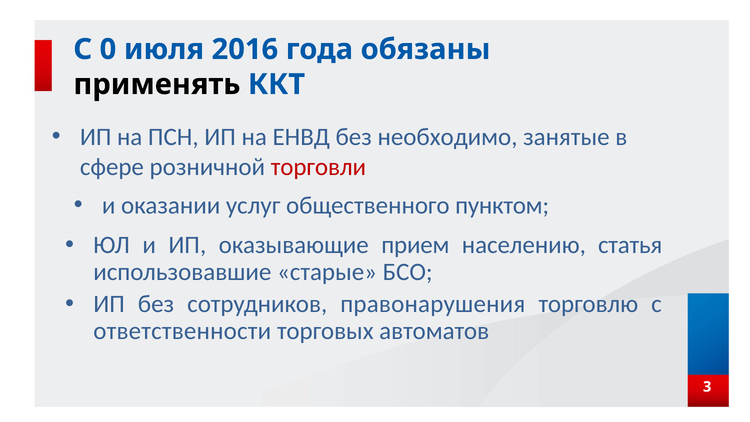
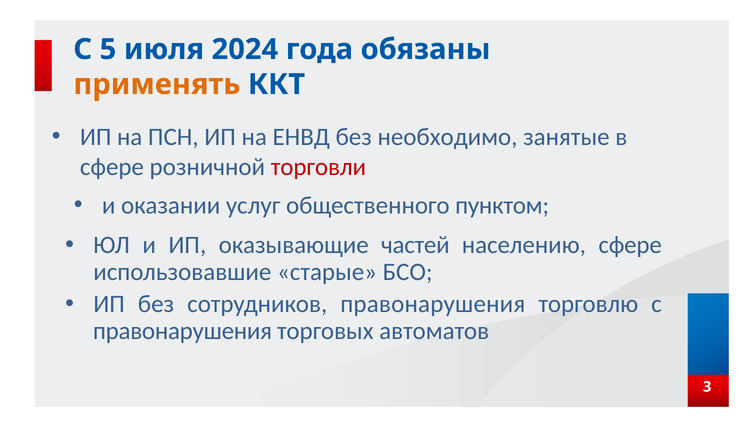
0: 0 -> 5 (108, 49)
2016: 2016 -> 2024 (245, 49)
применять colour: black -> orange (157, 84)
прием: прием -> частей (415, 245)
населению статья: статья -> сфере (630, 245)
ответственности: ответственности -> правонарушения (182, 331)
